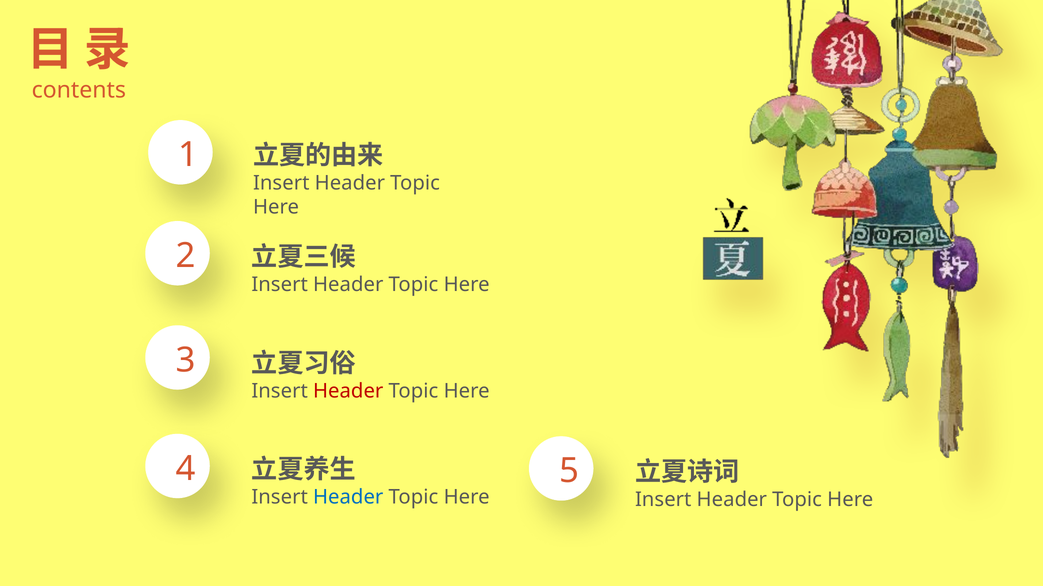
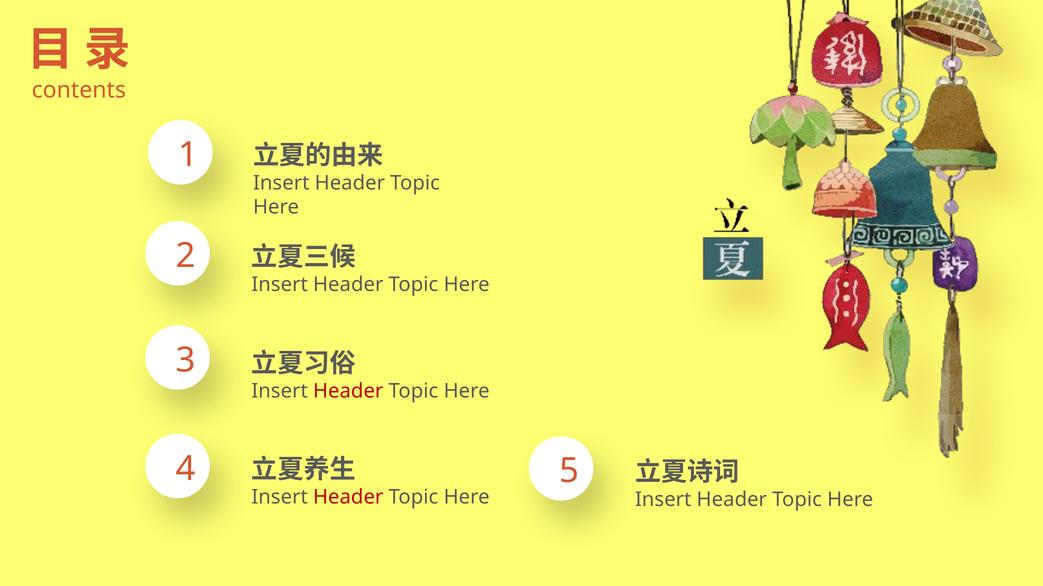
Header colour: blue -> red (348, 498)
